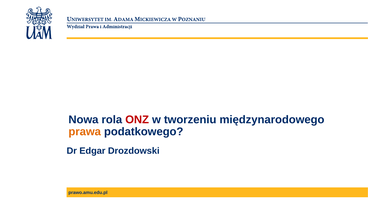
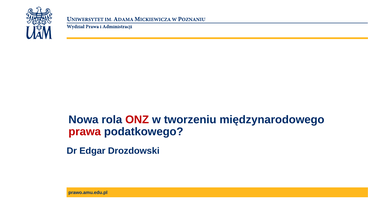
prawa colour: orange -> red (85, 132)
